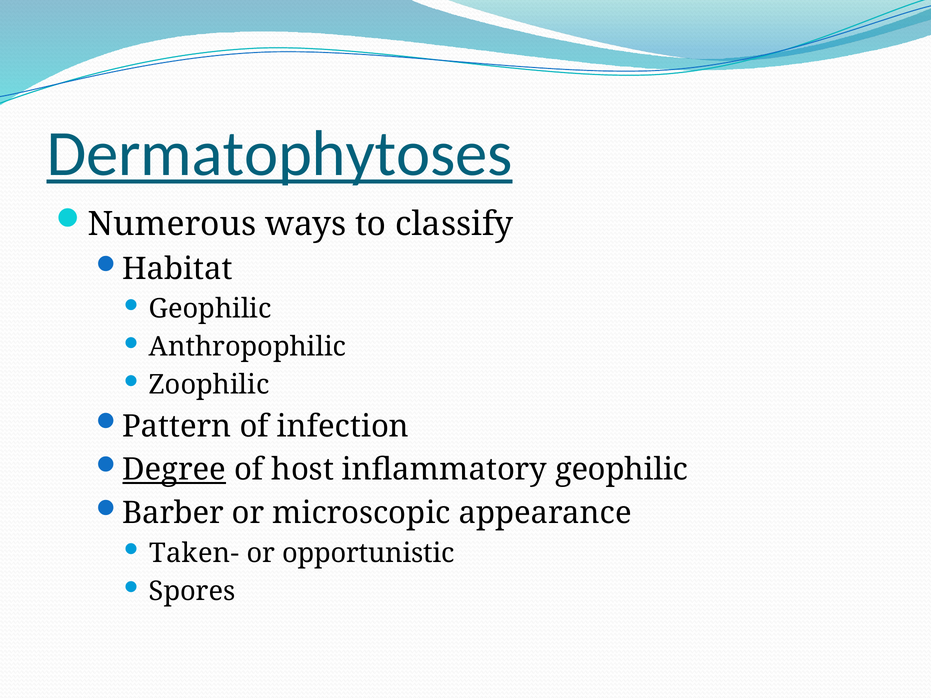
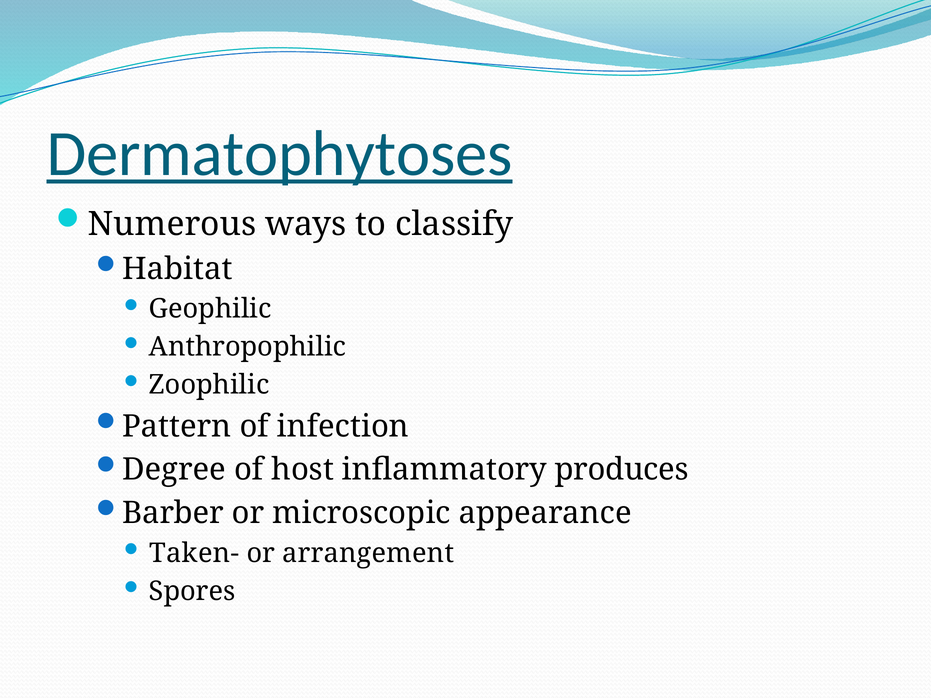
Degree underline: present -> none (174, 470)
inflammatory geophilic: geophilic -> produces (622, 470)
opportunistic: opportunistic -> arrangement (368, 553)
